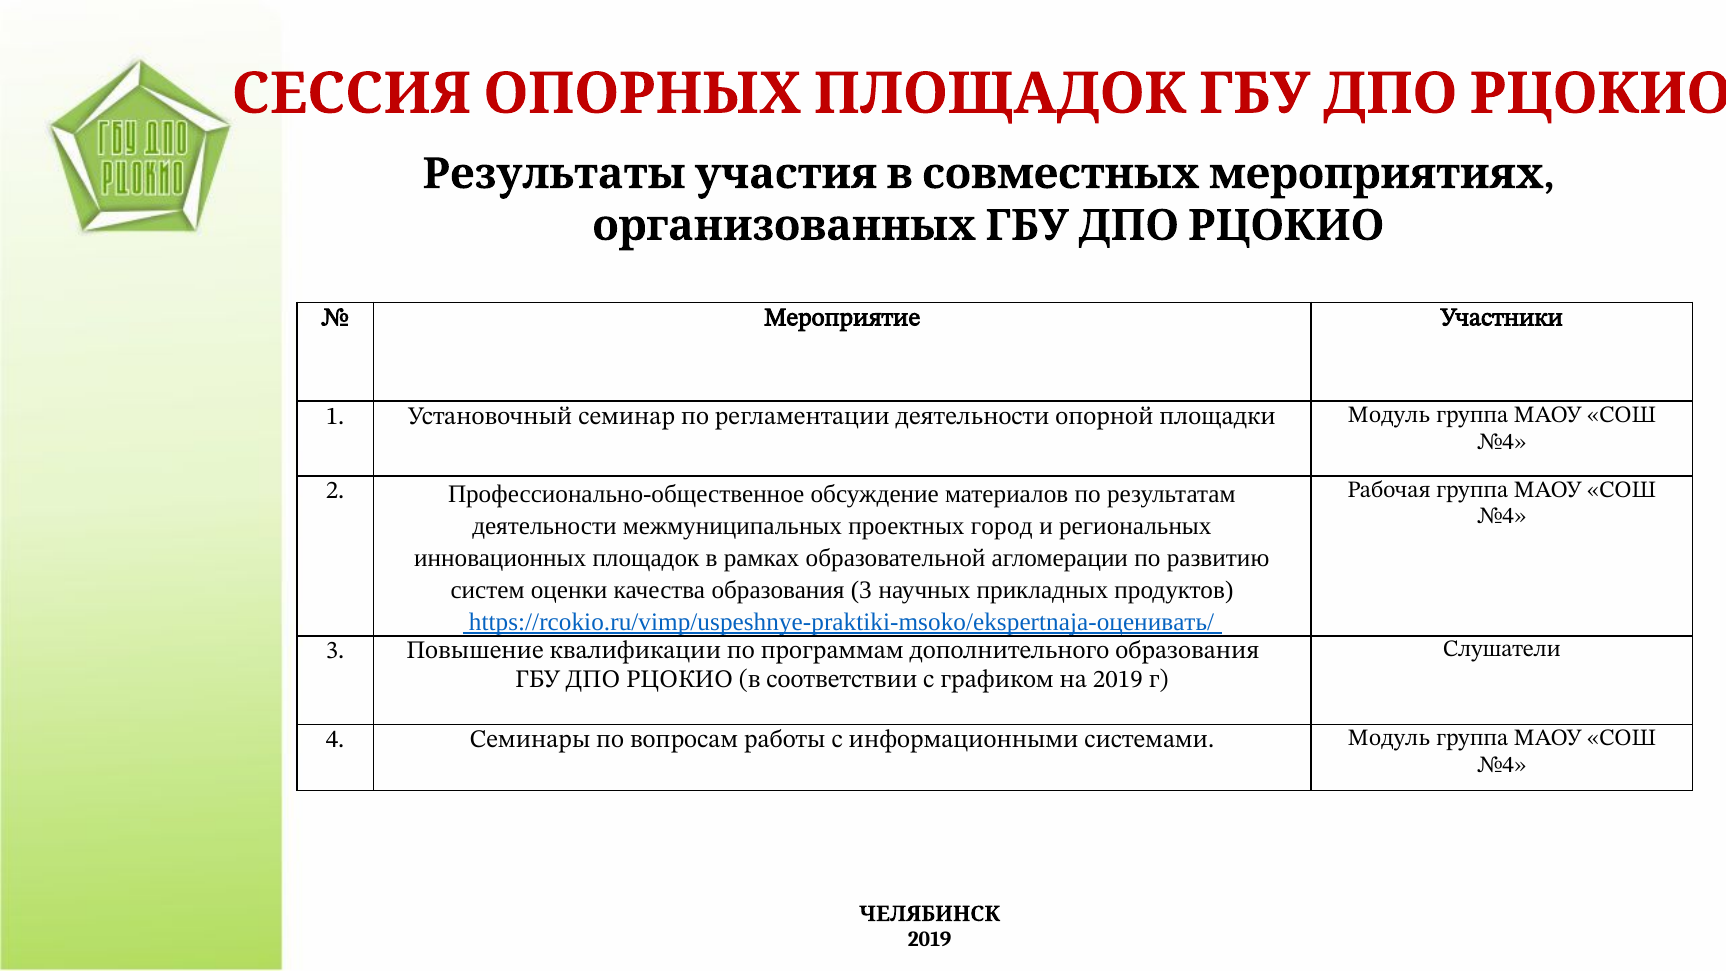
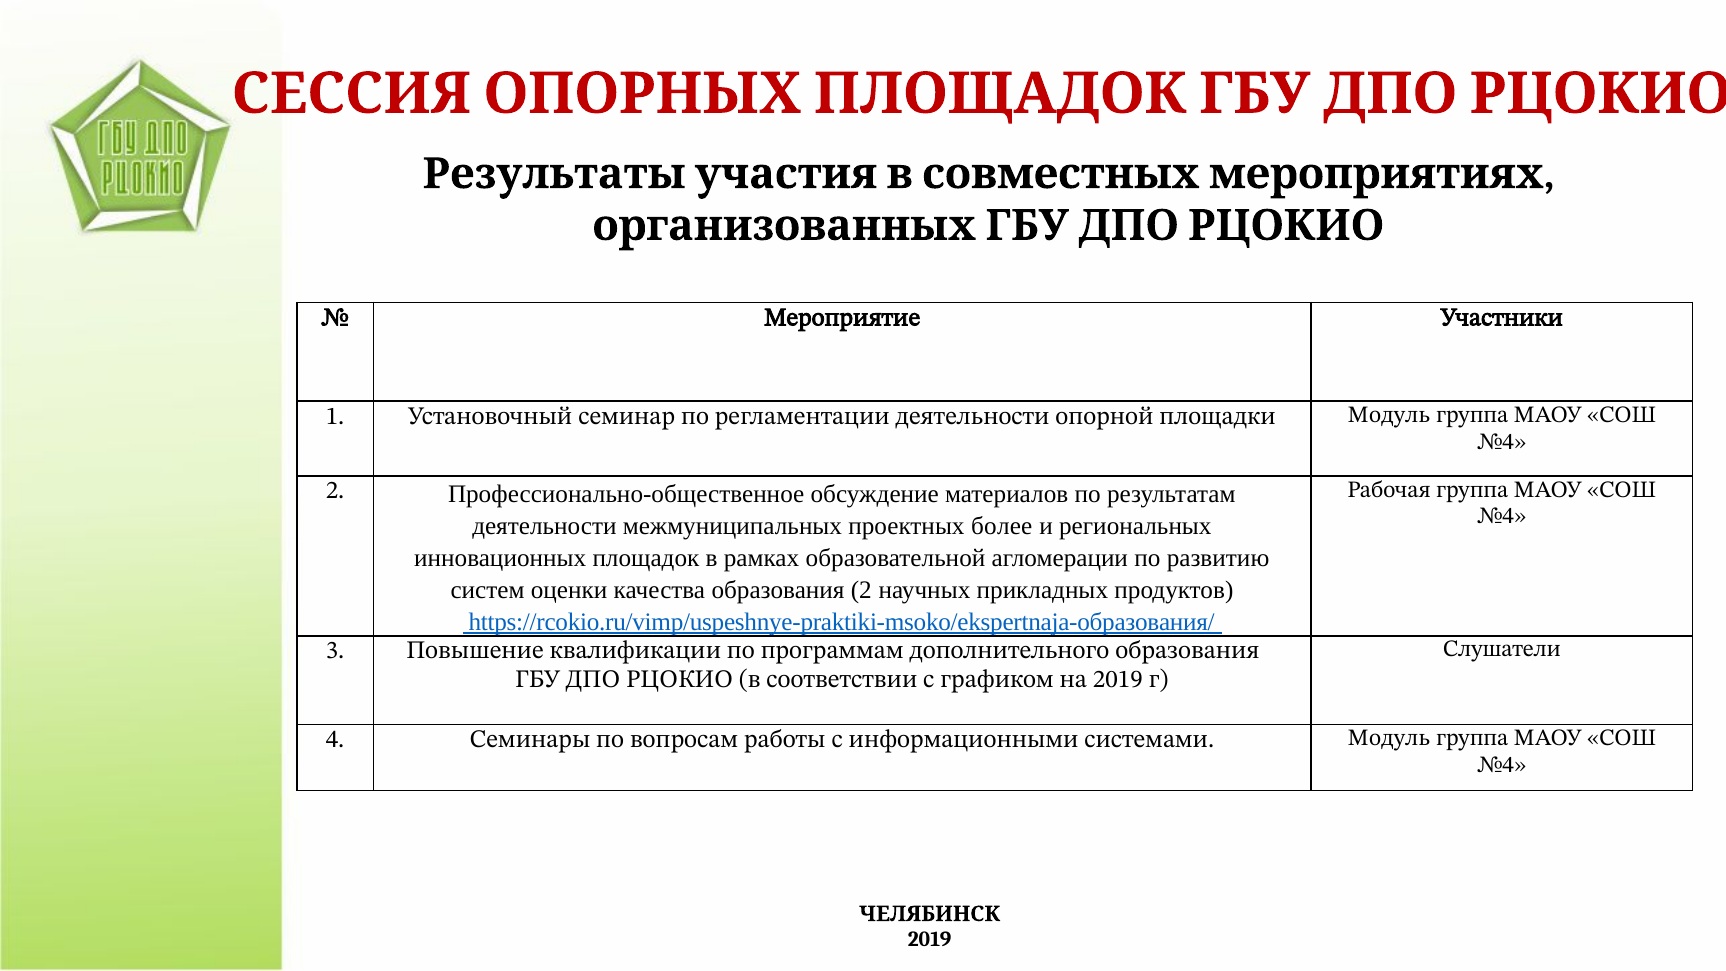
город: город -> более (1002, 526)
образования 3: 3 -> 2 (861, 590)
https://rcokio.ru/vimp/uspeshnye-praktiki-msoko/ekspertnaja-оценивать/: https://rcokio.ru/vimp/uspeshnye-praktiki-msoko/ekspertnaja-оценивать/ -> https://rcokio.ru/vimp/uspeshnye-praktiki-msoko/ekspertnaja-образования/ (842, 622)
